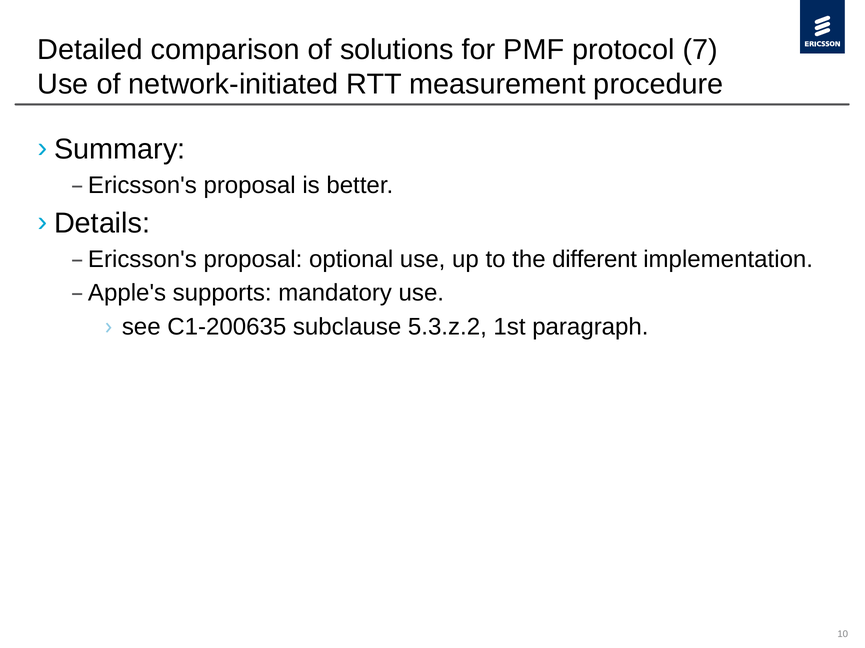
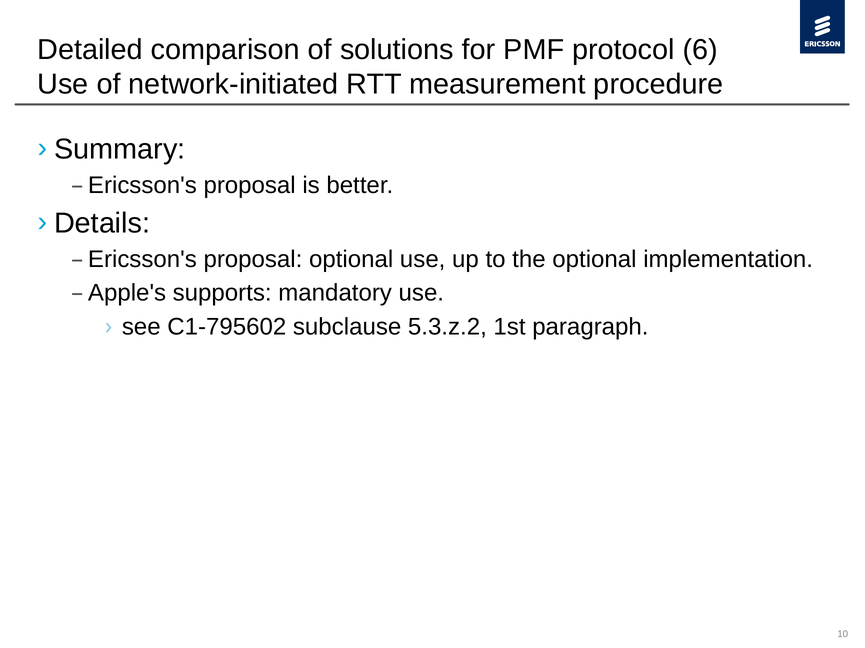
7: 7 -> 6 (700, 50)
the different: different -> optional (594, 260)
C1-200635: C1-200635 -> C1-795602 (227, 327)
